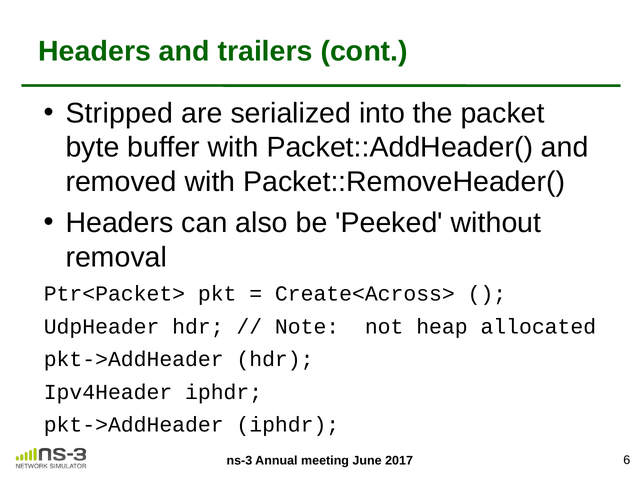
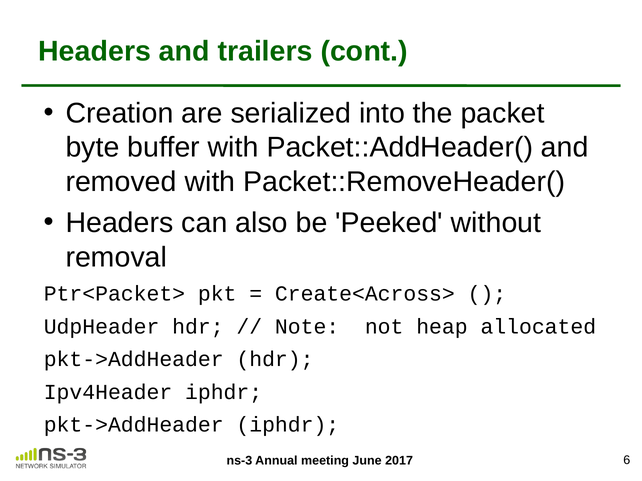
Stripped: Stripped -> Creation (120, 113)
